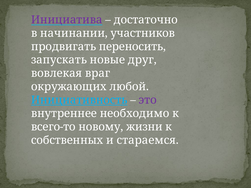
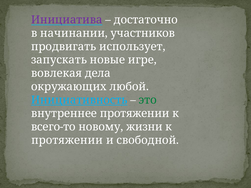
переносить: переносить -> использует (132, 47)
друг: друг -> игре (142, 60)
враг: враг -> дела (98, 73)
это colour: purple -> green (148, 100)
внутреннее необходимо: необходимо -> протяжении (135, 114)
собственных: собственных -> протяжении (67, 140)
стараемся: стараемся -> свободной (148, 140)
